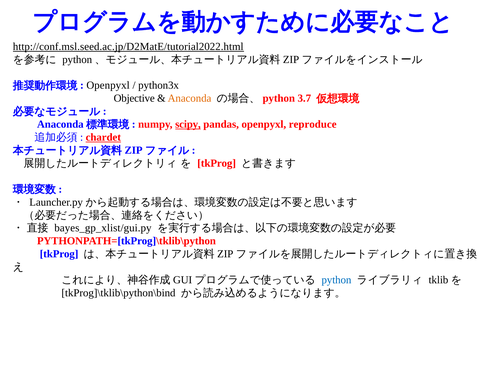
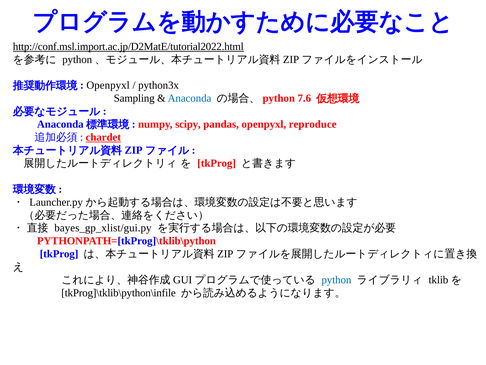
http://conf.msl.seed.ac.jp/D2MatE/tutorial2022.html: http://conf.msl.seed.ac.jp/D2MatE/tutorial2022.html -> http://conf.msl.import.ac.jp/D2MatE/tutorial2022.html (128, 46)
Objective: Objective -> Sampling (134, 98)
Anaconda colour: orange -> blue (190, 98)
3.7: 3.7 -> 7.6 (304, 98)
scipy underline: present -> none (188, 124)
tkProg]\tklib\python\bind: tkProg]\tklib\python\bind -> tkProg]\tklib\python\infile (119, 293)
